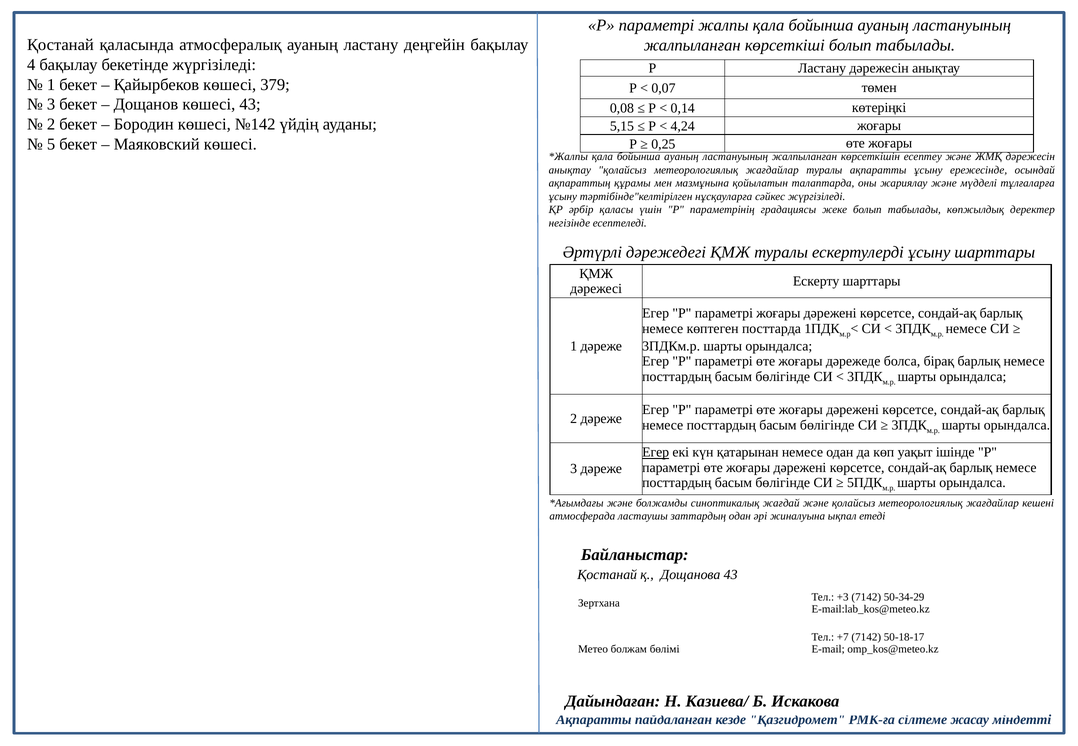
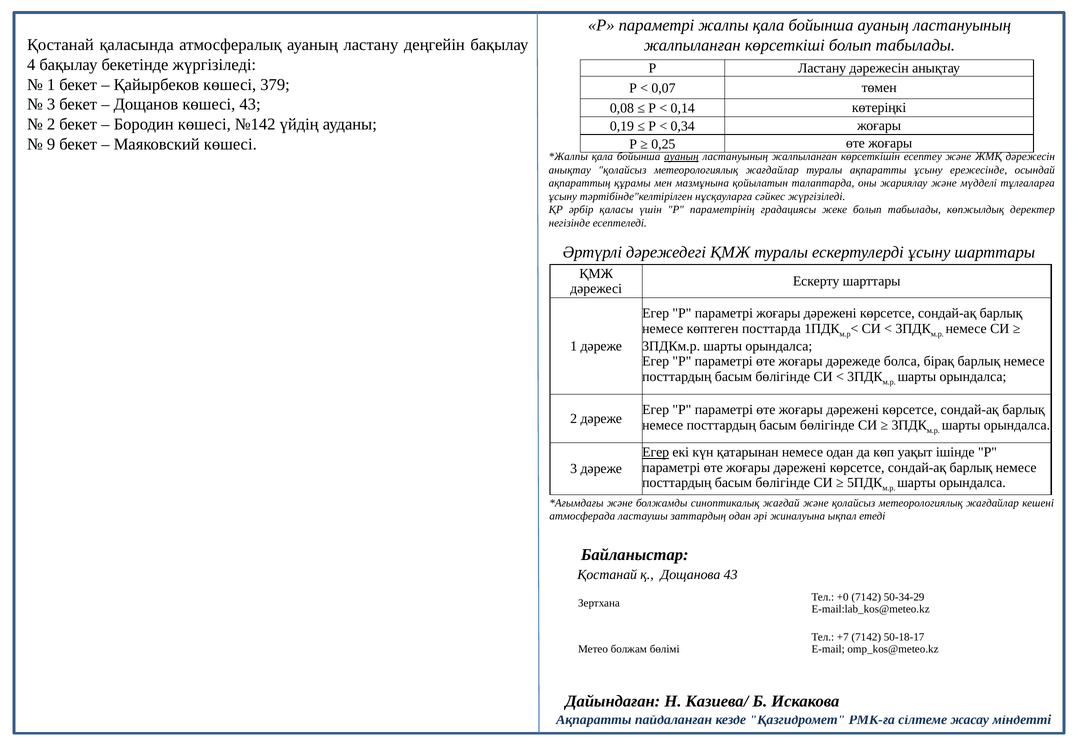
5,15: 5,15 -> 0,19 (622, 126)
4,24: 4,24 -> 0,34 (683, 126)
5: 5 -> 9 (51, 144)
ауаның underline: none -> present (681, 157)
+3: +3 -> +0 (843, 597)
